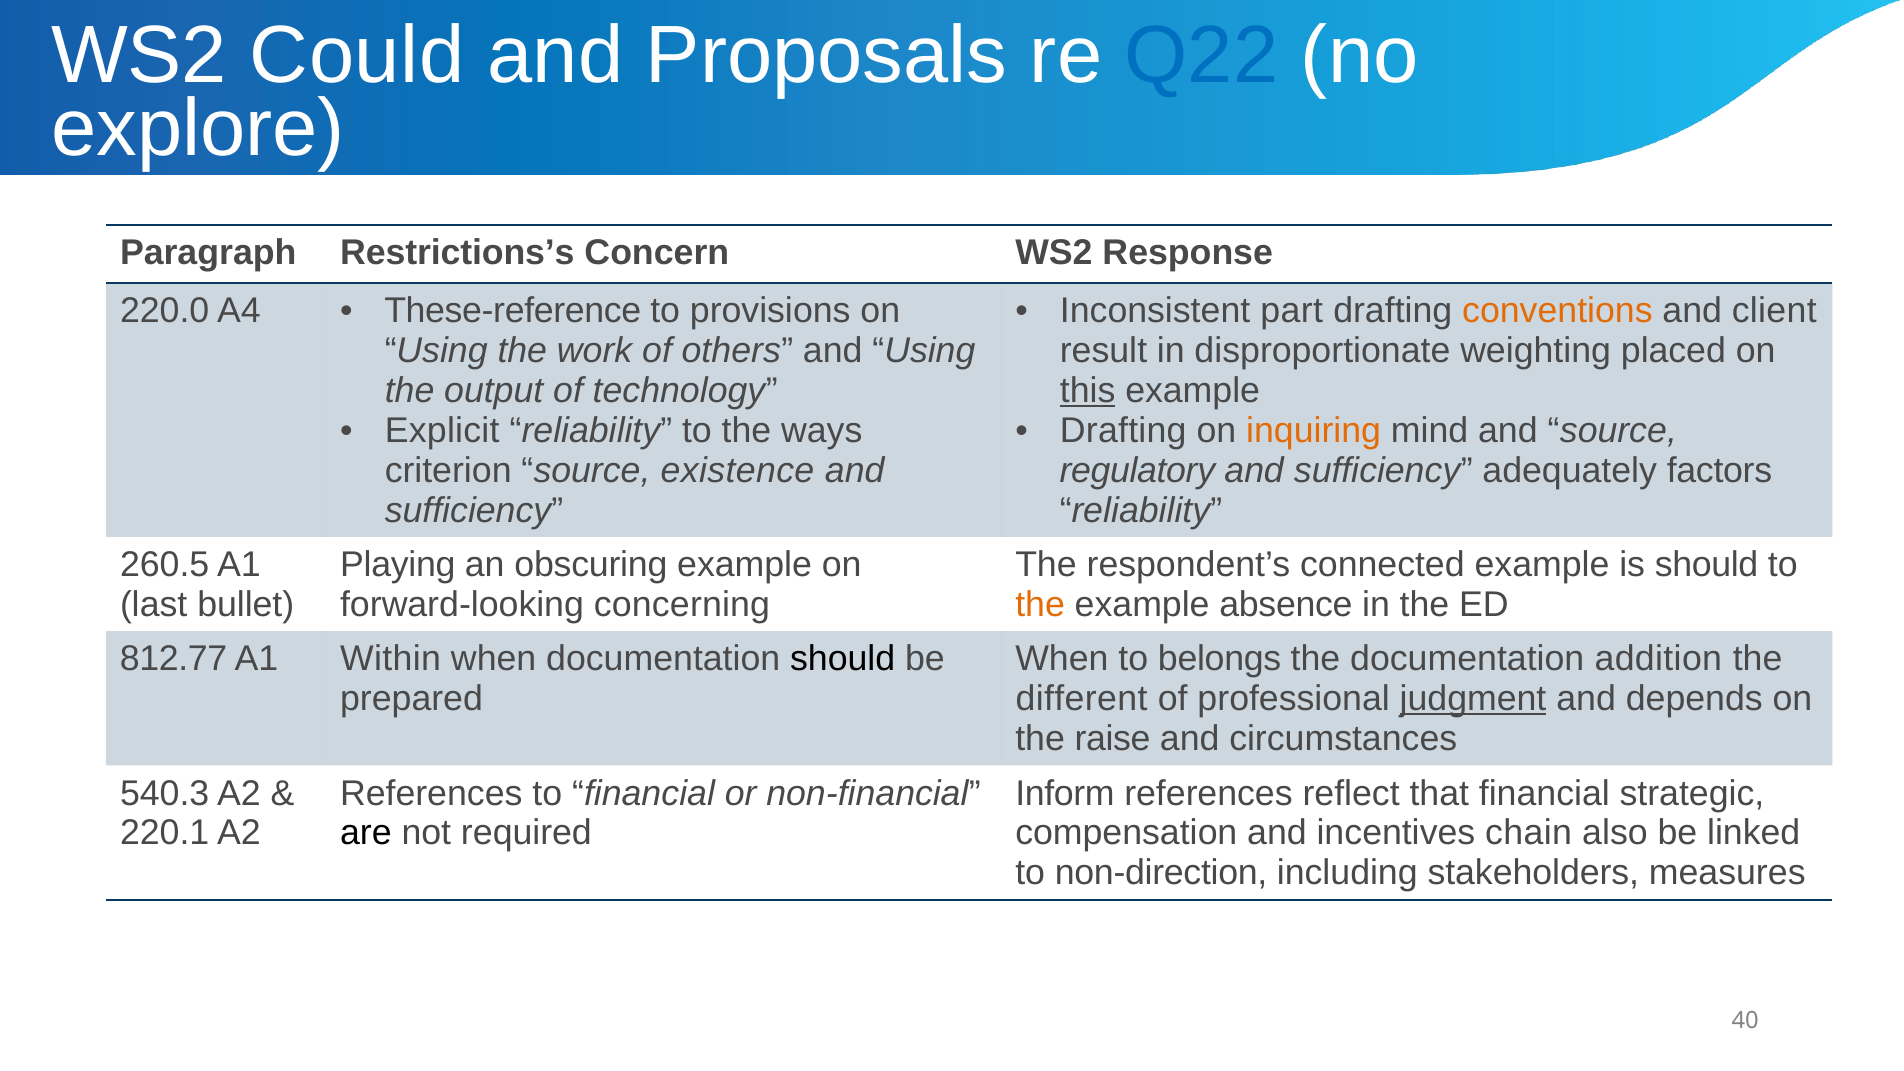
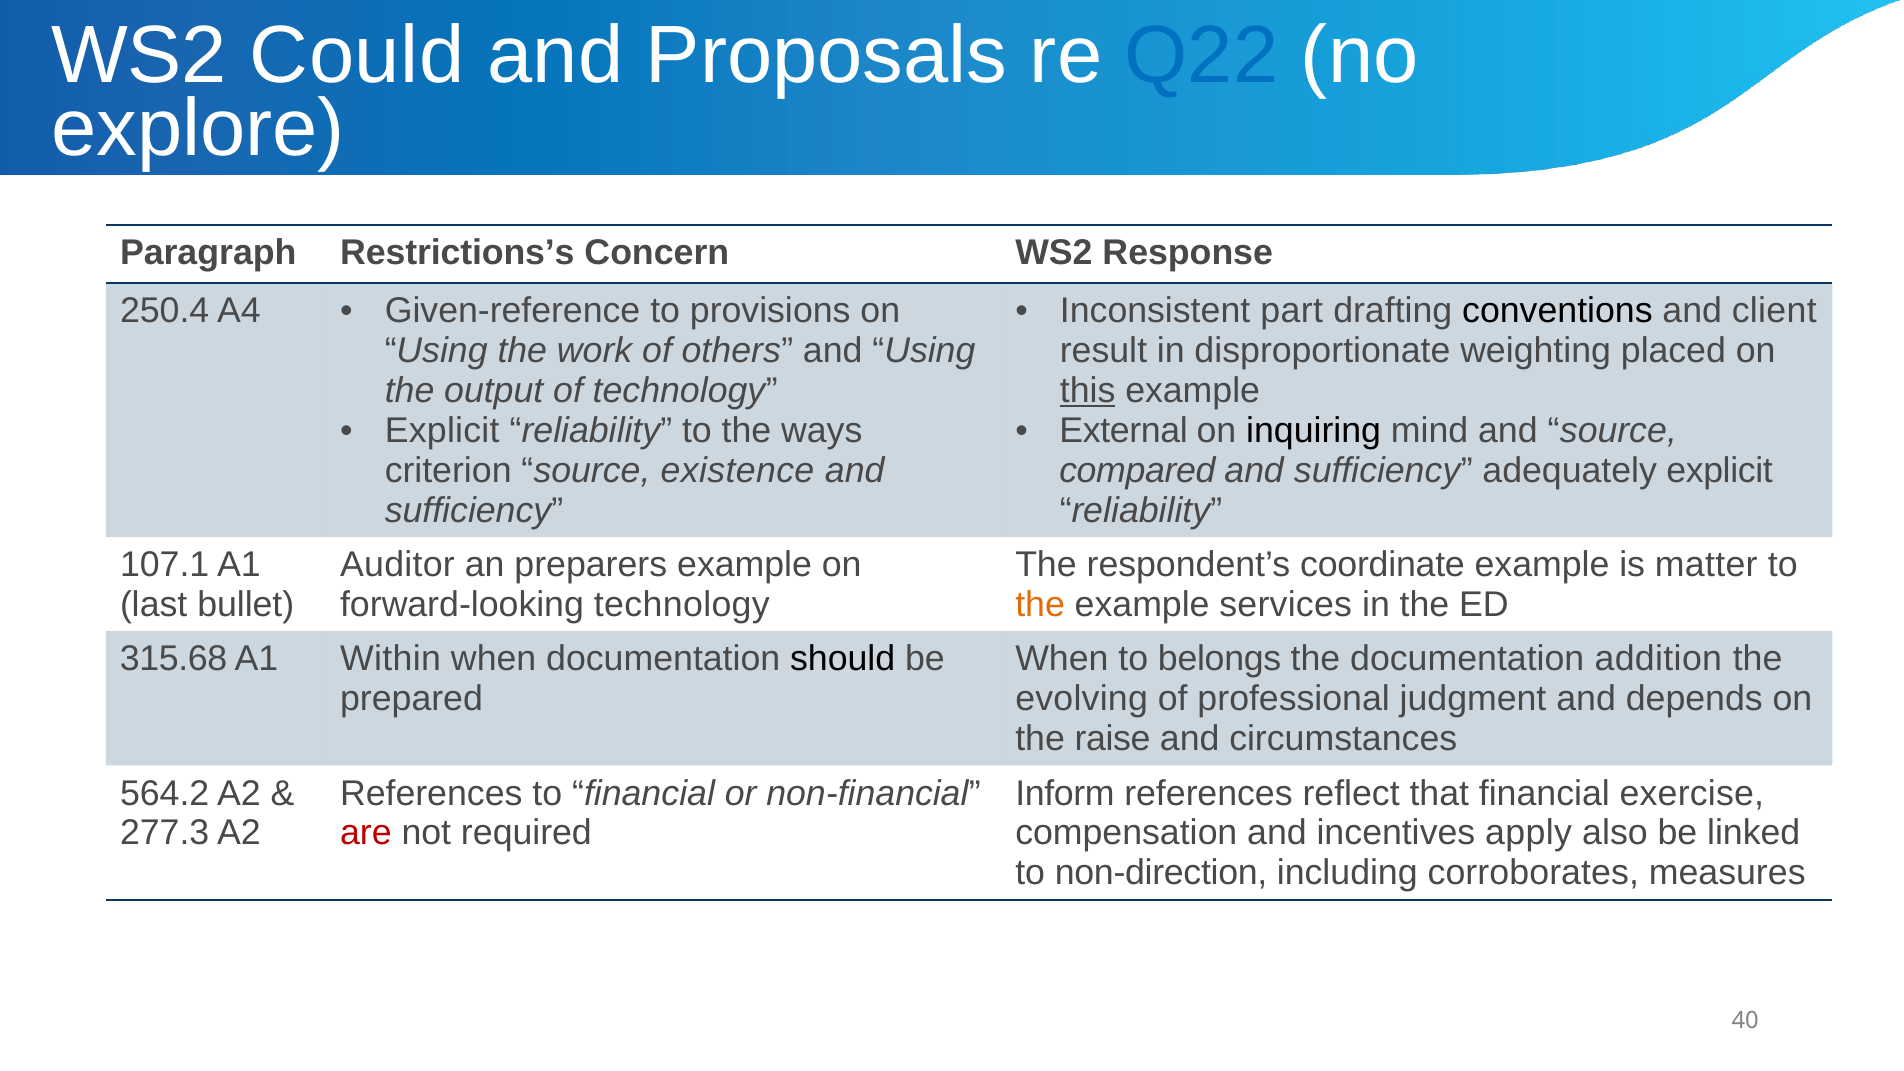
220.0: 220.0 -> 250.4 (165, 311)
These-reference: These-reference -> Given-reference (513, 311)
conventions colour: orange -> black (1557, 311)
Drafting: Drafting -> External (1124, 430)
inquiring colour: orange -> black (1314, 430)
regulatory: regulatory -> compared (1137, 470)
adequately factors: factors -> explicit (1720, 470)
260.5: 260.5 -> 107.1 (165, 565)
Playing: Playing -> Auditor (398, 565)
obscuring: obscuring -> preparers (591, 565)
connected: connected -> coordinate (1382, 565)
is should: should -> matter (1706, 565)
forward-looking concerning: concerning -> technology (682, 605)
absence: absence -> services (1286, 605)
812.77: 812.77 -> 315.68 (173, 659)
different: different -> evolving (1082, 699)
judgment underline: present -> none (1473, 699)
540.3: 540.3 -> 564.2 (165, 793)
strategic: strategic -> exercise (1692, 793)
220.1: 220.1 -> 277.3 (165, 833)
are colour: black -> red (366, 833)
chain: chain -> apply (1529, 833)
stakeholders: stakeholders -> corroborates (1533, 873)
